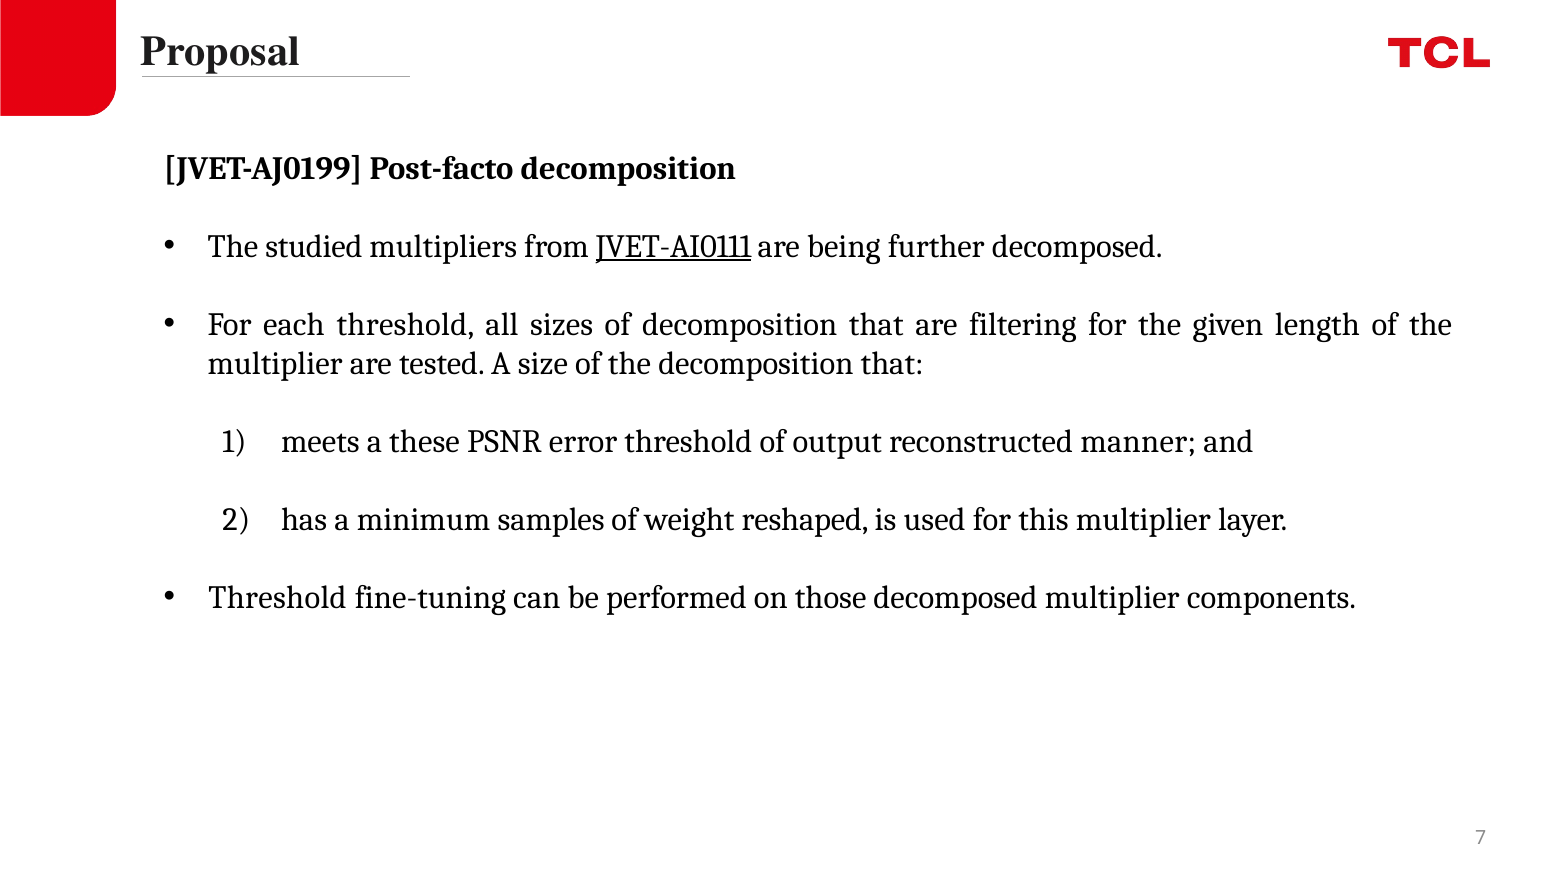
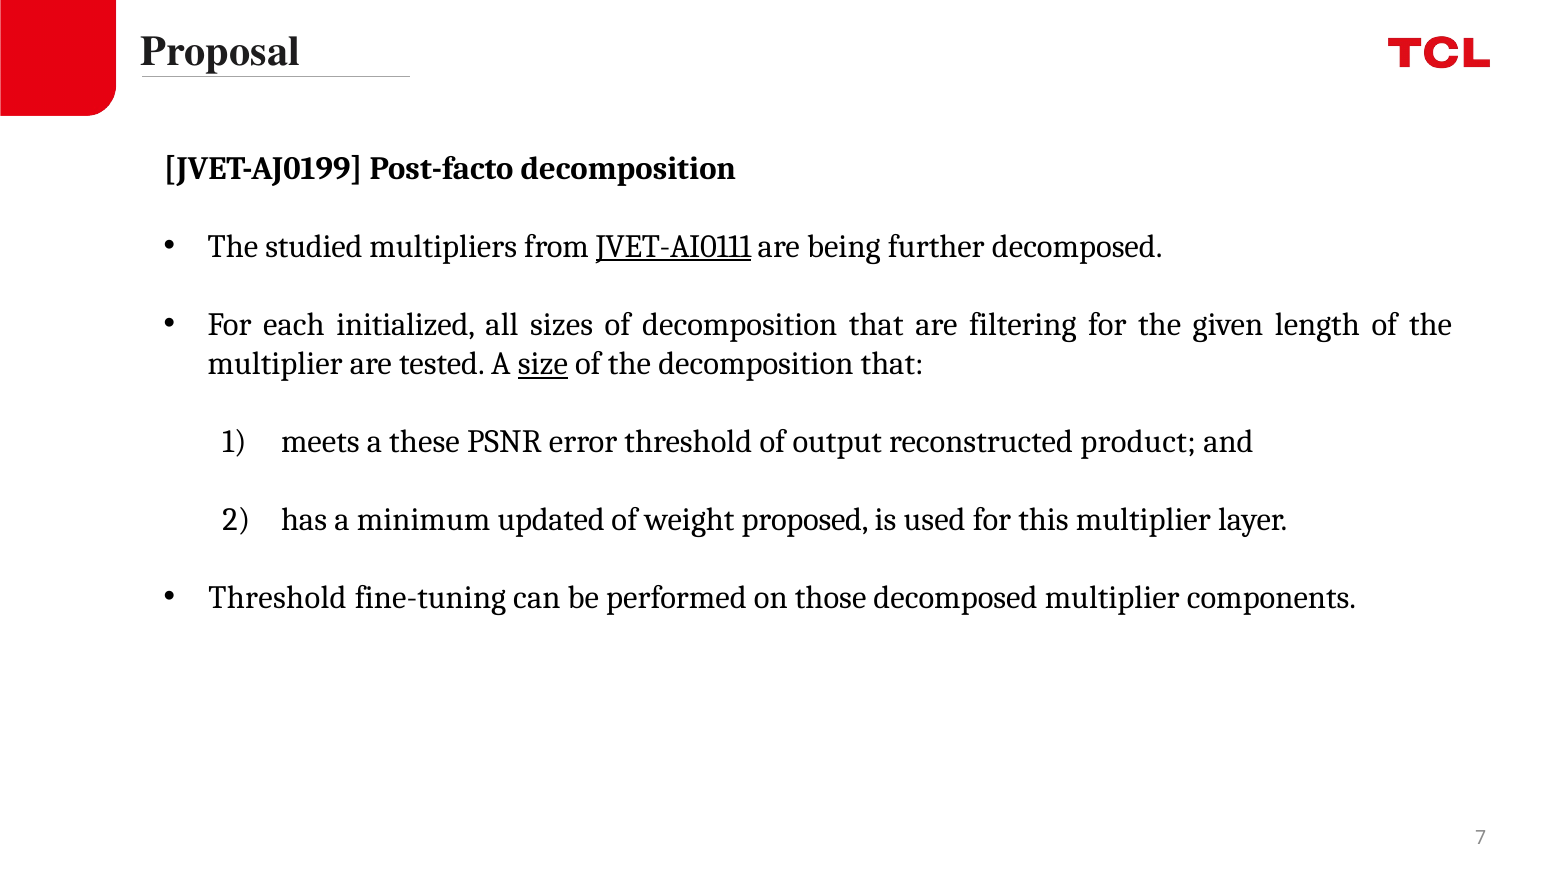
each threshold: threshold -> initialized (406, 325)
size underline: none -> present (543, 364)
manner: manner -> product (1138, 442)
samples: samples -> updated (551, 520)
reshaped: reshaped -> proposed (805, 520)
